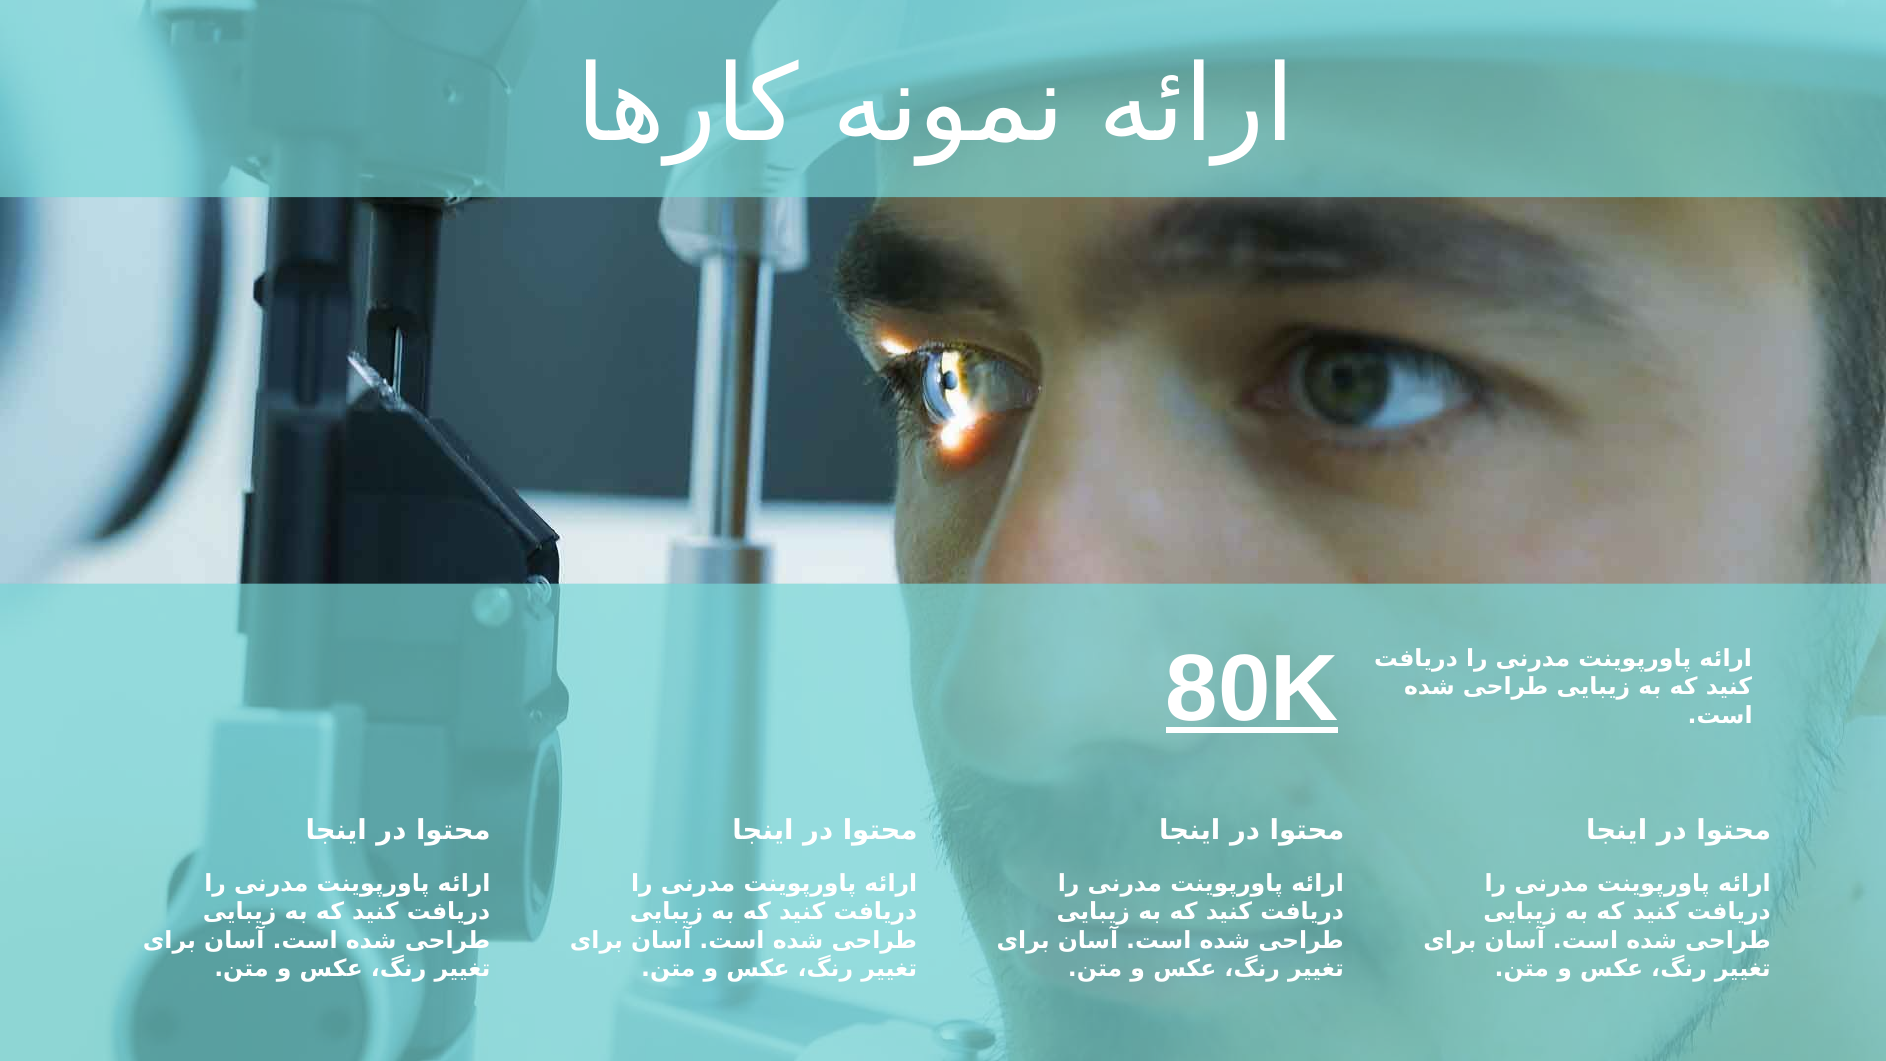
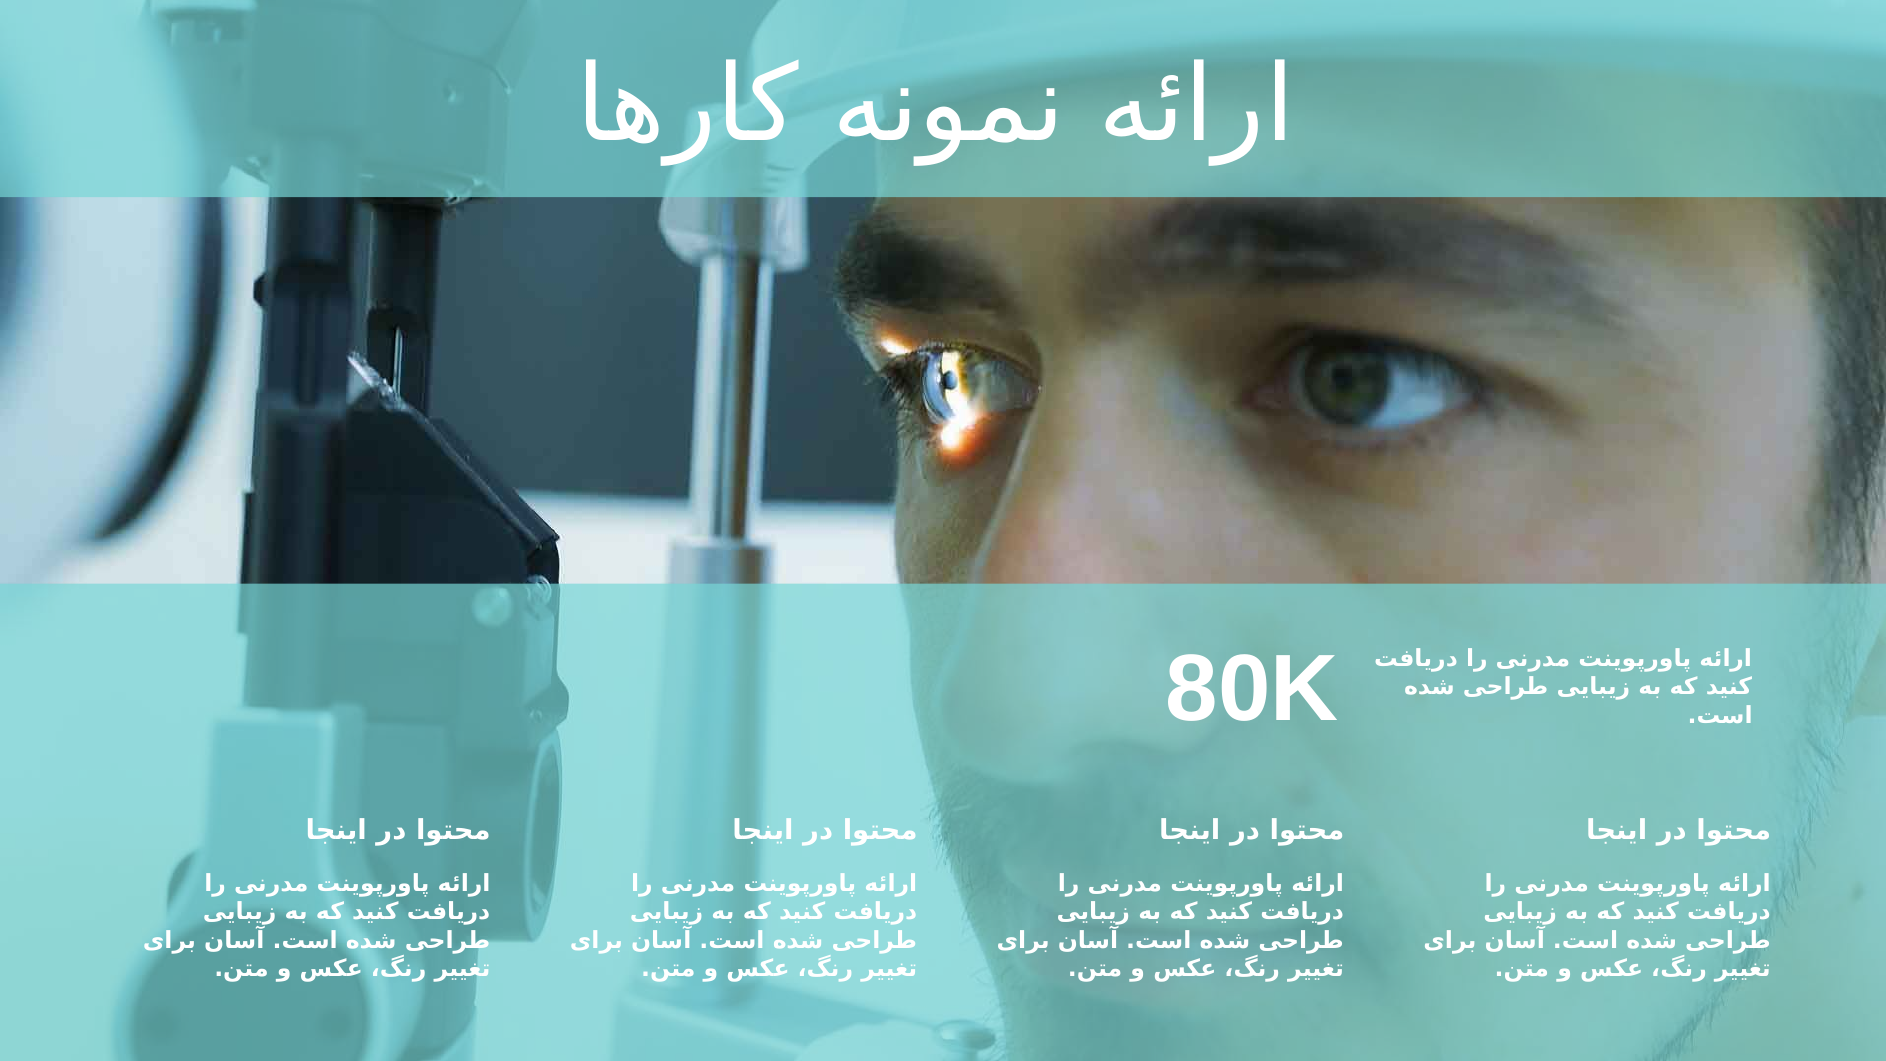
80K underline: present -> none (1252, 690)
